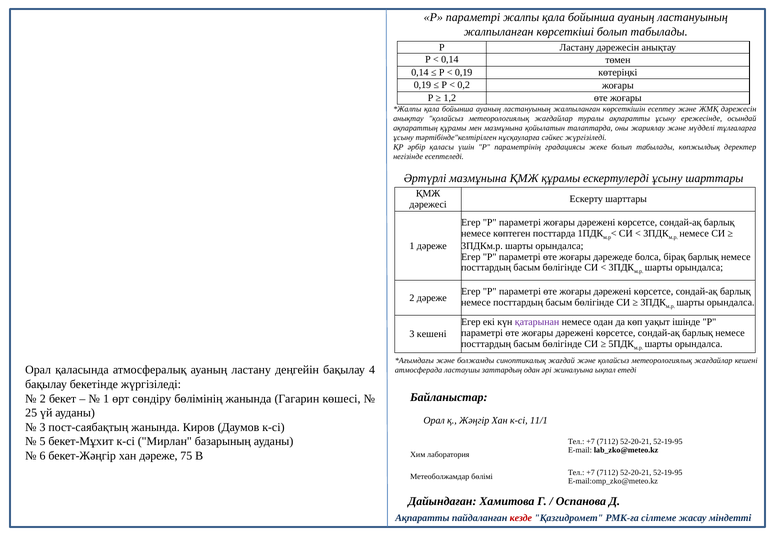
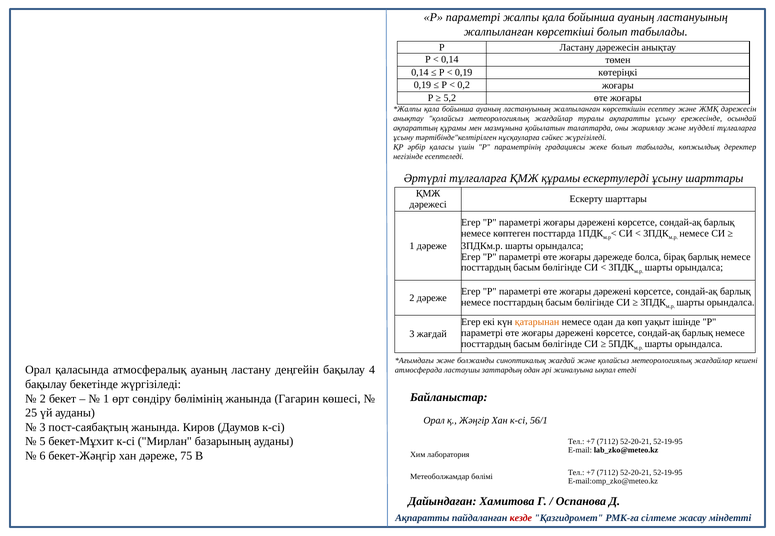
1,2: 1,2 -> 5,2 (450, 98)
Әртүрлі мазмұнына: мазмұнына -> тұлғаларға (478, 178)
қатарынан colour: purple -> orange (537, 323)
3 кешені: кешені -> жағдай (432, 334)
11/1: 11/1 -> 56/1 (539, 421)
